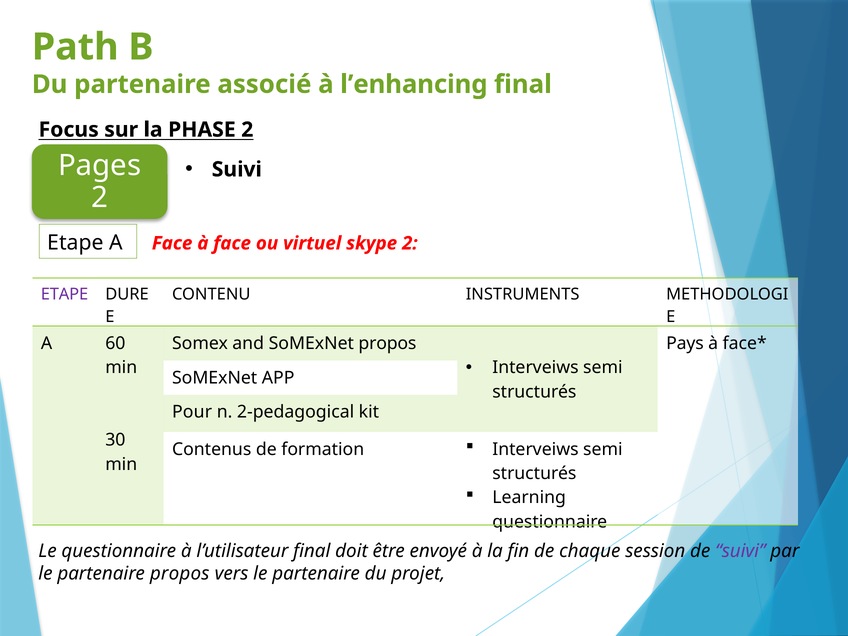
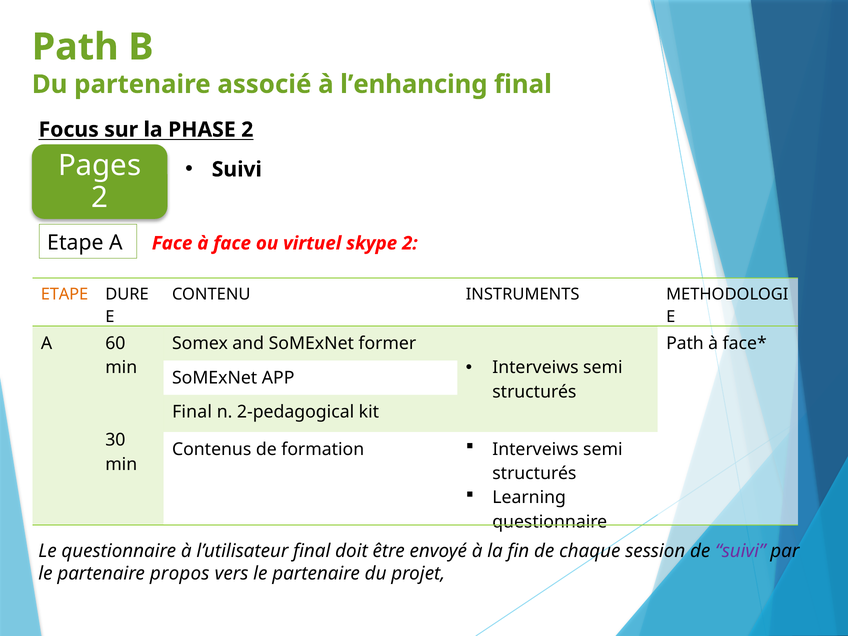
ETAPE colour: purple -> orange (65, 294)
SoMExNet propos: propos -> former (387, 343)
Pays: Pays -> Path (685, 343)
Pour: Pour -> Final (192, 412)
